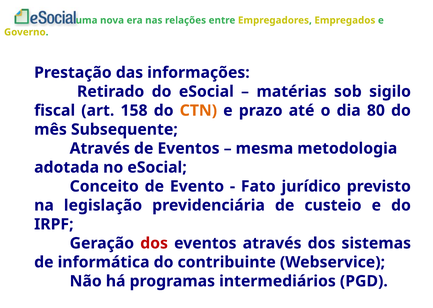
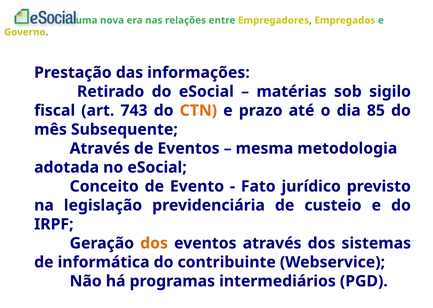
158: 158 -> 743 (134, 110)
80: 80 -> 85 (376, 110)
dos colour: red -> orange (154, 243)
